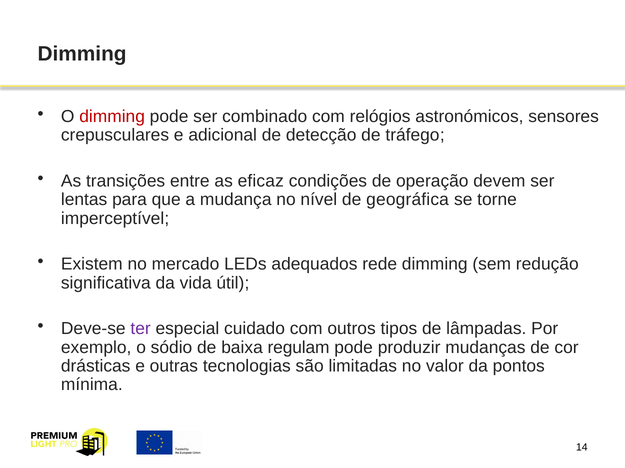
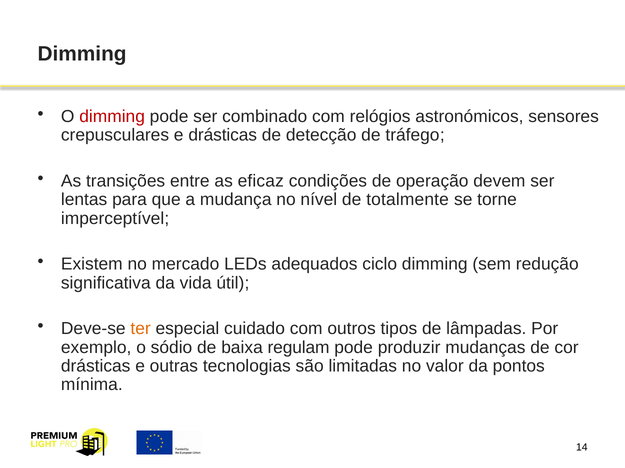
e adicional: adicional -> drásticas (223, 135)
geográfica: geográfica -> totalmente (408, 200)
rede: rede -> ciclo (380, 265)
ter colour: purple -> orange (141, 329)
